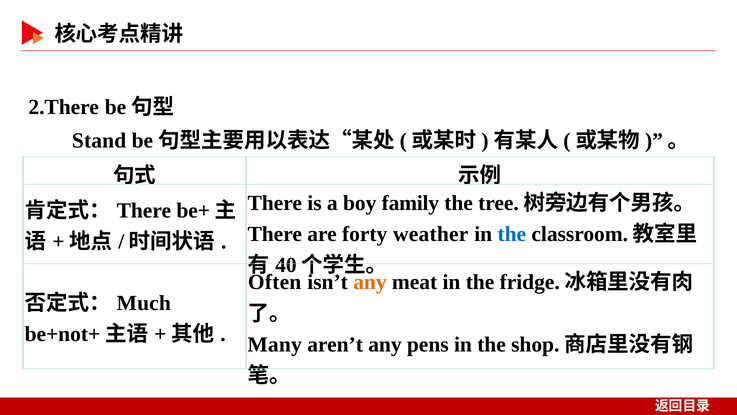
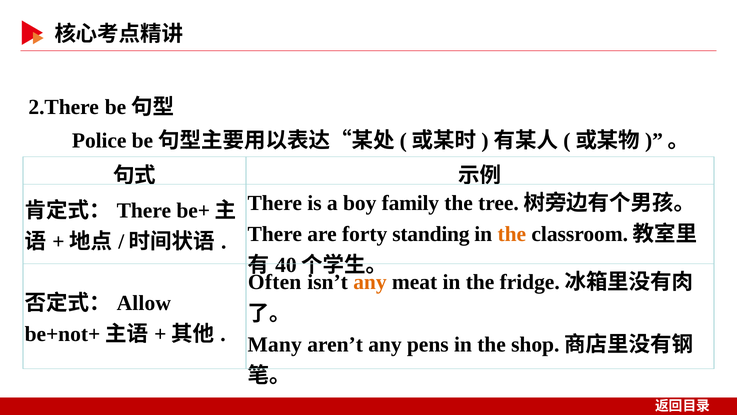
Stand: Stand -> Police (99, 140)
weather: weather -> standing (431, 234)
the colour: blue -> orange (512, 234)
Much: Much -> Allow (144, 303)
